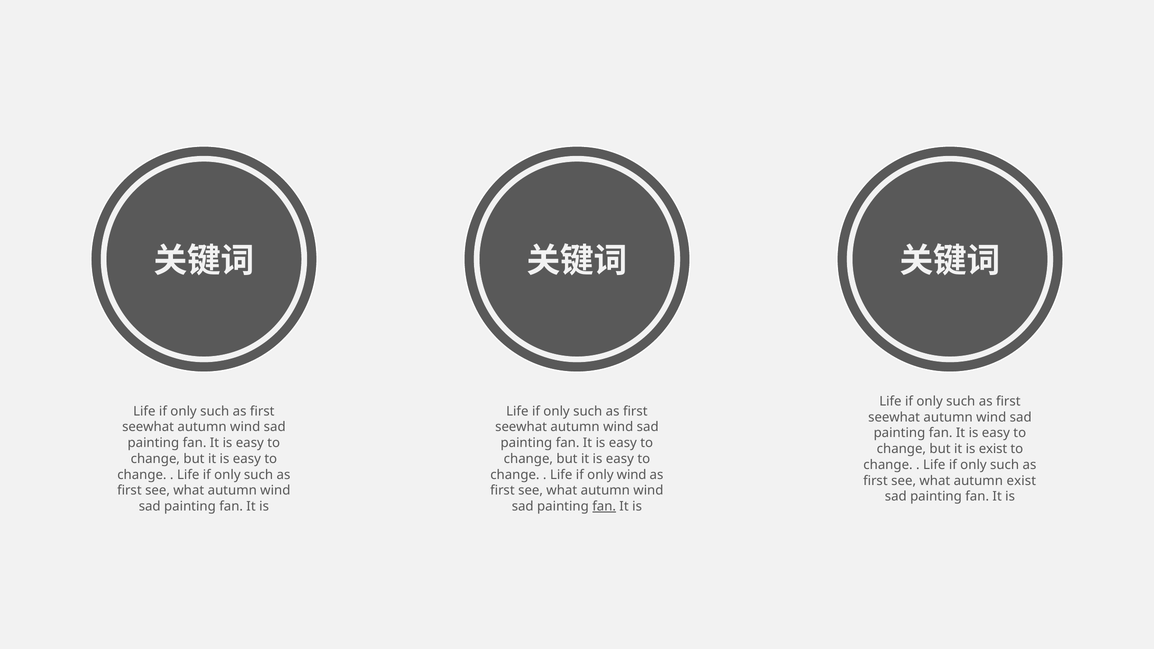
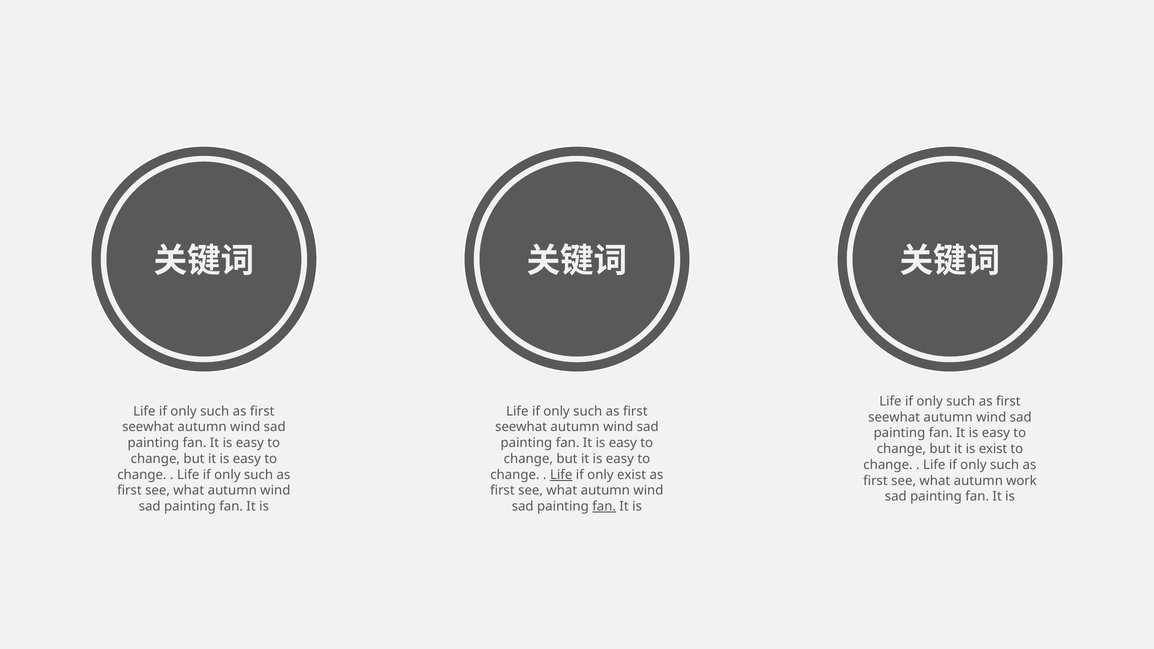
Life underline: none -> present (561, 475)
only wind: wind -> exist (632, 475)
autumn exist: exist -> work (1021, 481)
